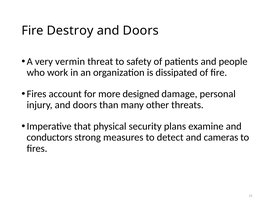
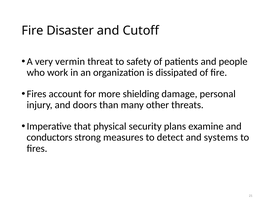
Destroy: Destroy -> Disaster (70, 31)
Doors: Doors -> Cutoff (141, 31)
designed: designed -> shielding (141, 94)
cameras: cameras -> systems (221, 138)
